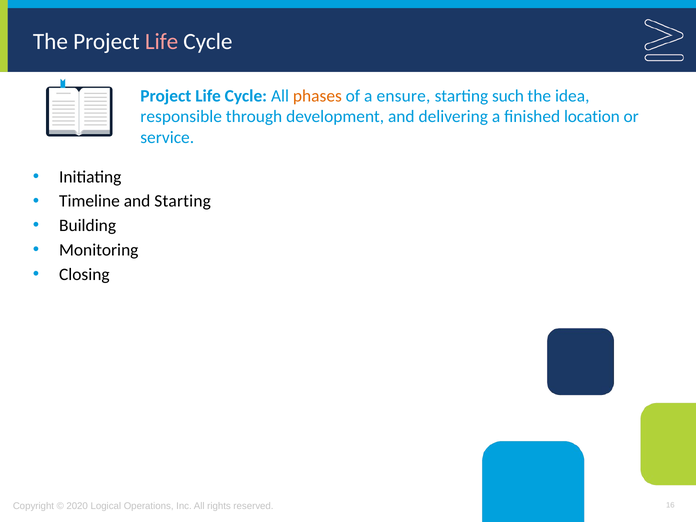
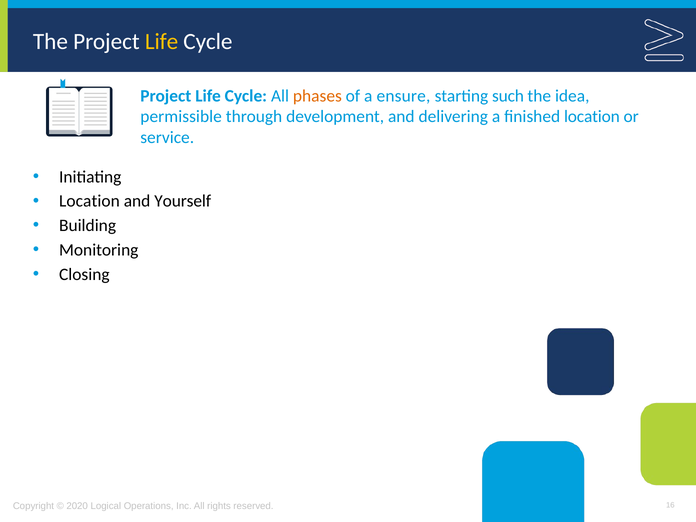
Life colour: pink -> yellow (162, 41)
responsible: responsible -> permissible (181, 117)
Timeline: Timeline -> Location (89, 201)
and Starting: Starting -> Yourself (183, 201)
